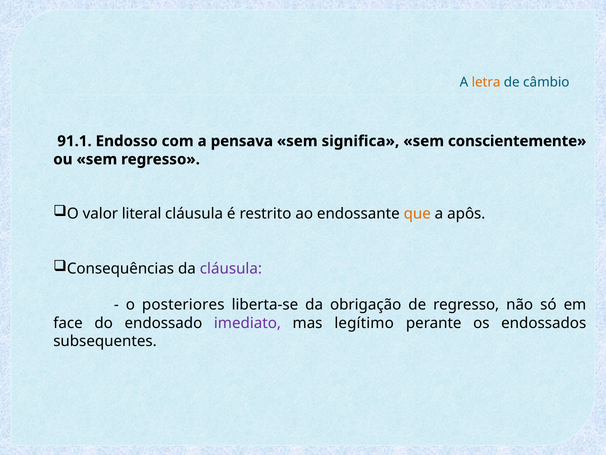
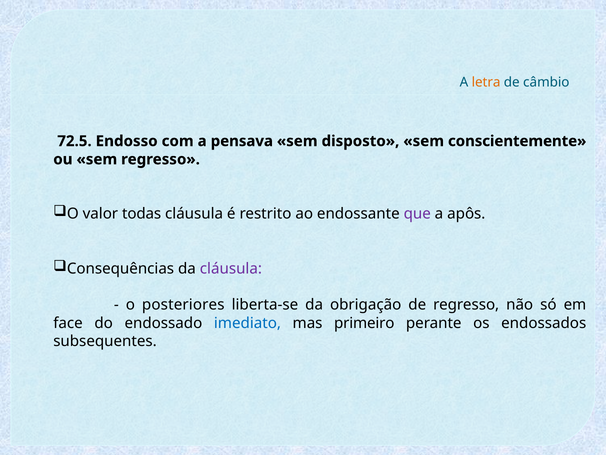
91.1: 91.1 -> 72.5 (74, 141)
significa: significa -> disposto (360, 141)
literal: literal -> todas (142, 214)
que colour: orange -> purple (417, 214)
imediato colour: purple -> blue (247, 323)
legítimo: legítimo -> primeiro (364, 323)
